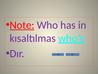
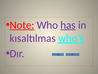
has underline: none -> present (68, 25)
